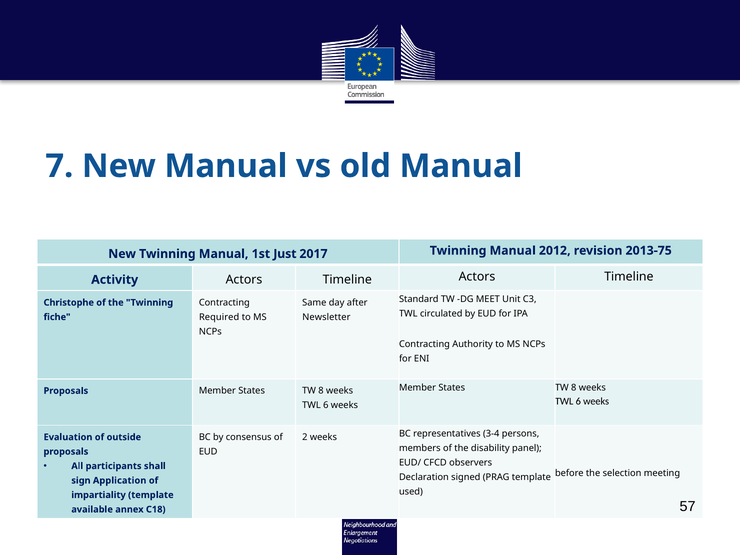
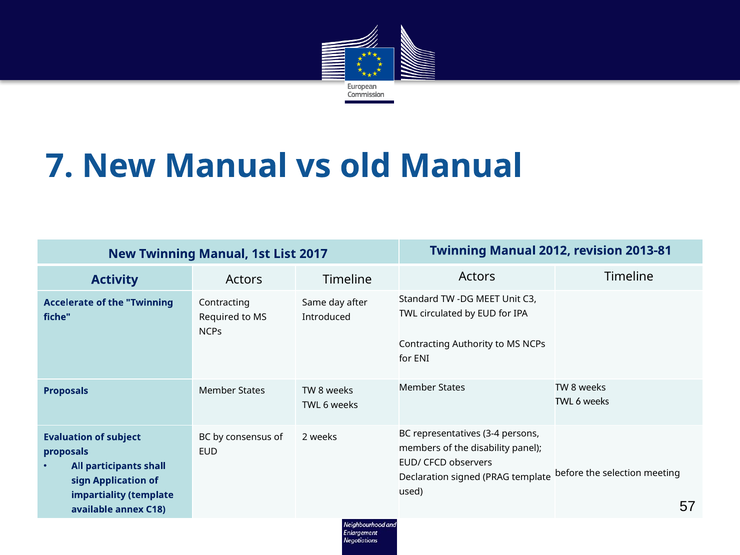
Just: Just -> List (285, 254)
2013-75: 2013-75 -> 2013-81 (649, 251)
Christophe: Christophe -> Accelerate (69, 303)
Newsletter: Newsletter -> Introduced (326, 317)
outside: outside -> subject (124, 437)
